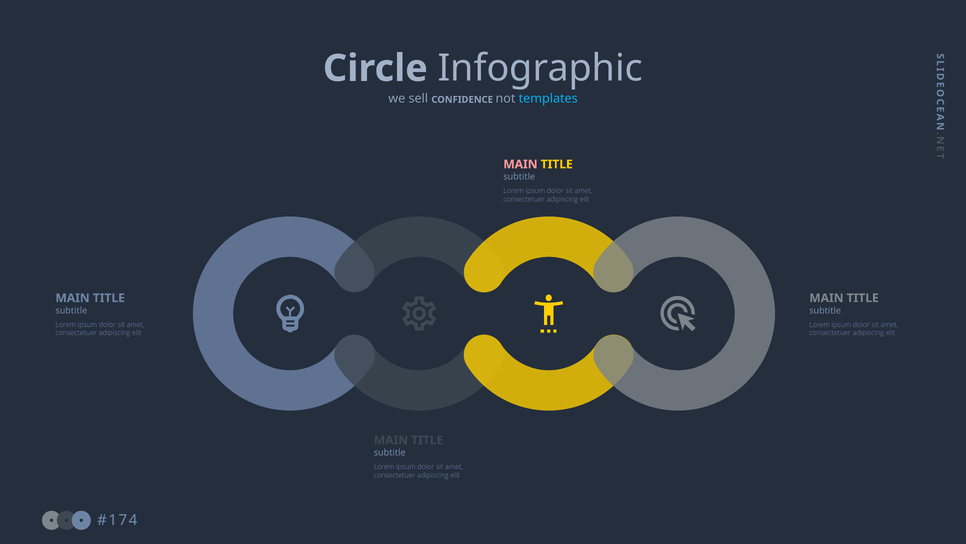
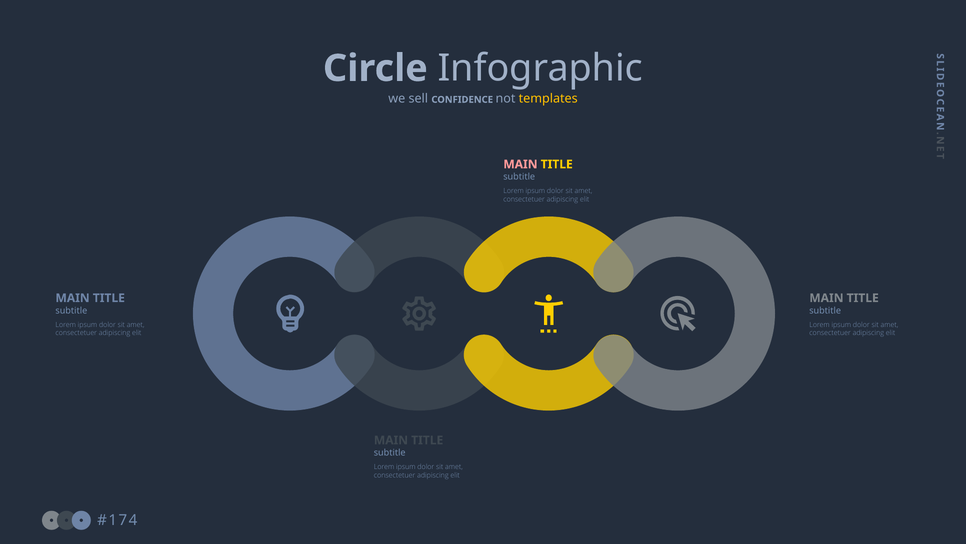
templates colour: light blue -> yellow (548, 99)
